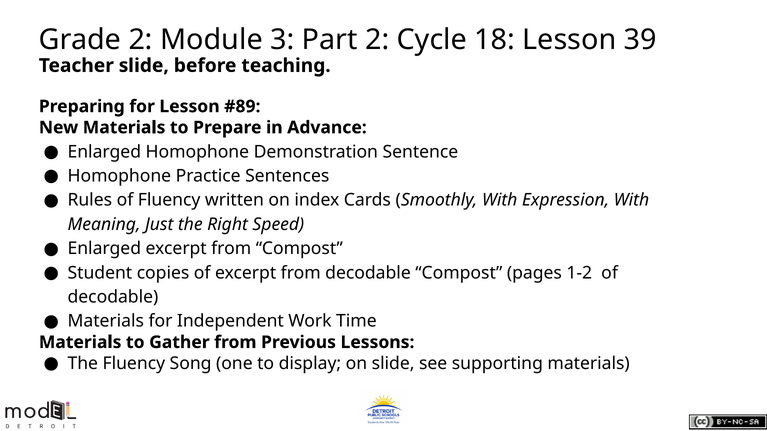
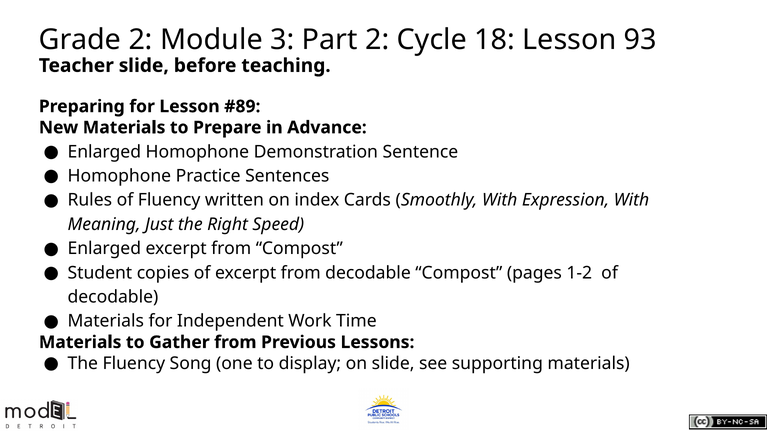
39: 39 -> 93 (640, 40)
